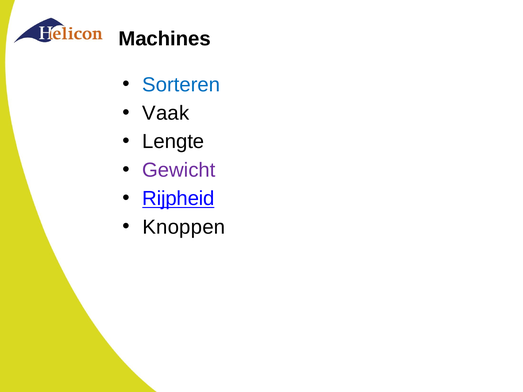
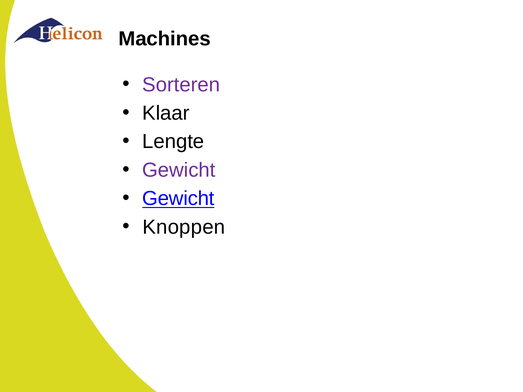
Sorteren colour: blue -> purple (181, 85)
Vaak: Vaak -> Klaar (166, 113)
Rijpheid: Rijpheid -> Gewicht (178, 199)
